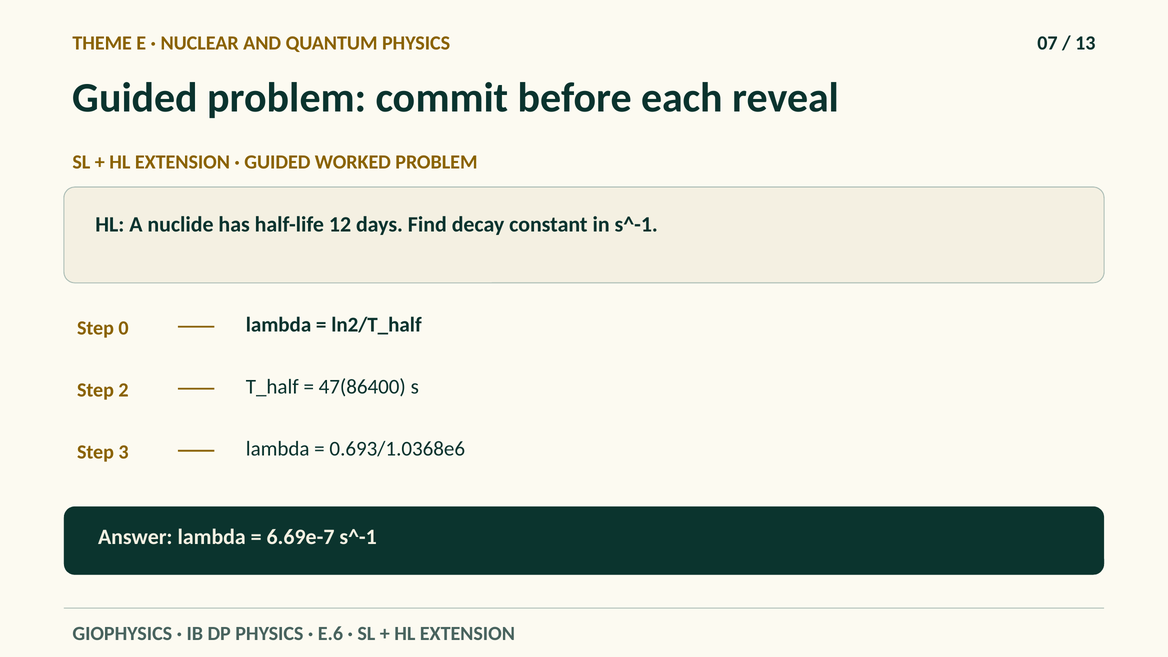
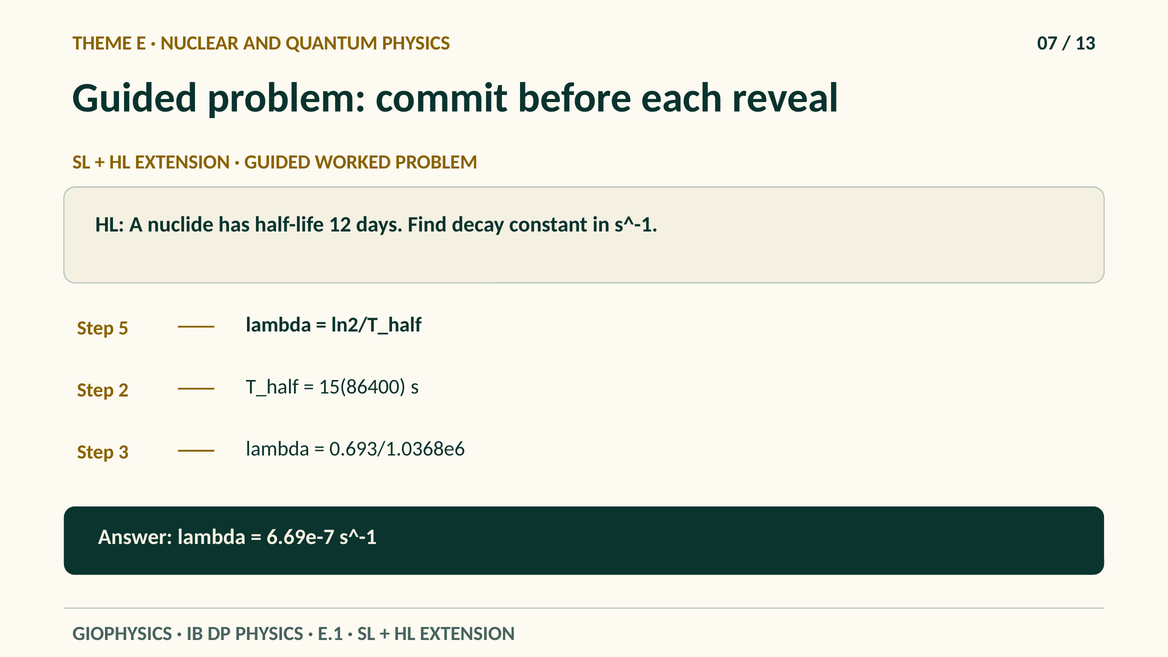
0: 0 -> 5 (124, 328)
47(86400: 47(86400 -> 15(86400 (362, 387)
E.6: E.6 -> E.1 (330, 634)
